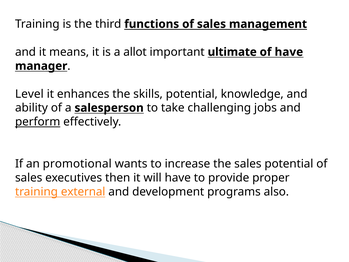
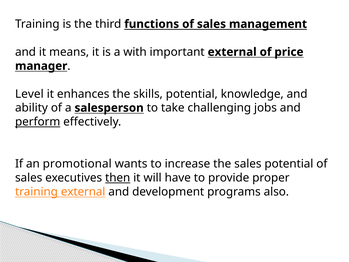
allot: allot -> with (135, 52)
important ultimate: ultimate -> external (232, 52)
of have: have -> price (289, 52)
then underline: none -> present (118, 178)
